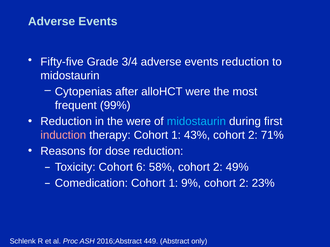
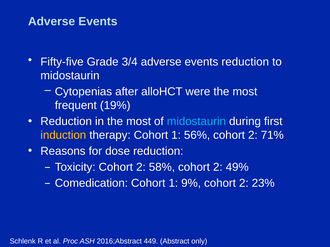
99%: 99% -> 19% (115, 106)
in the were: were -> most (139, 122)
induction colour: pink -> yellow (63, 135)
43%: 43% -> 56% (197, 135)
Toxicity Cohort 6: 6 -> 2 (141, 167)
